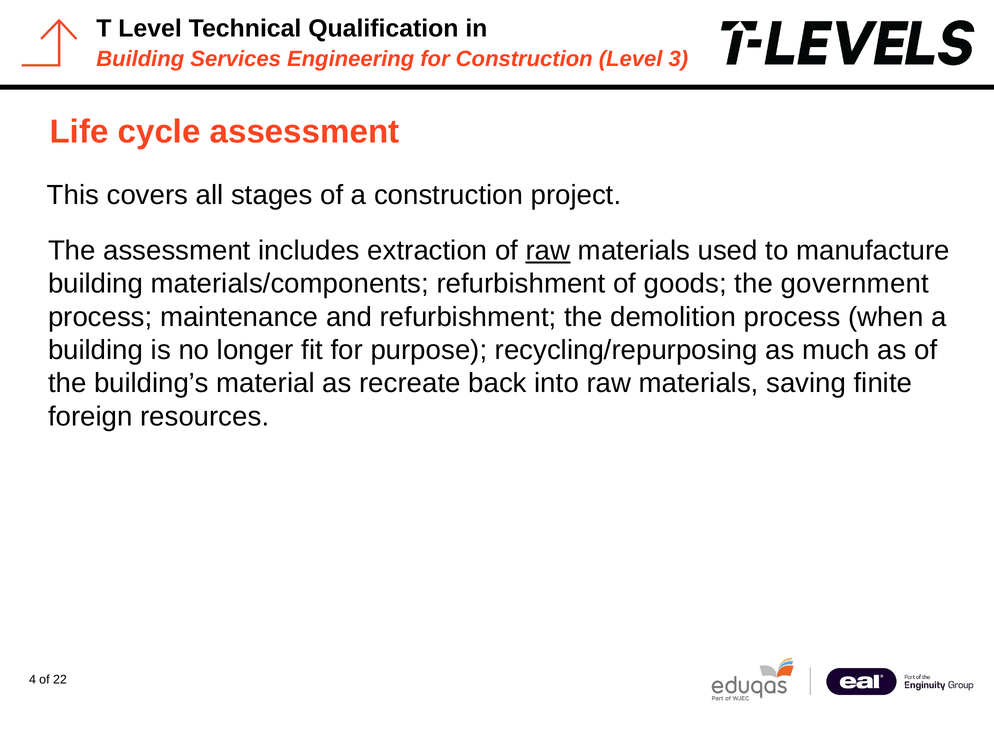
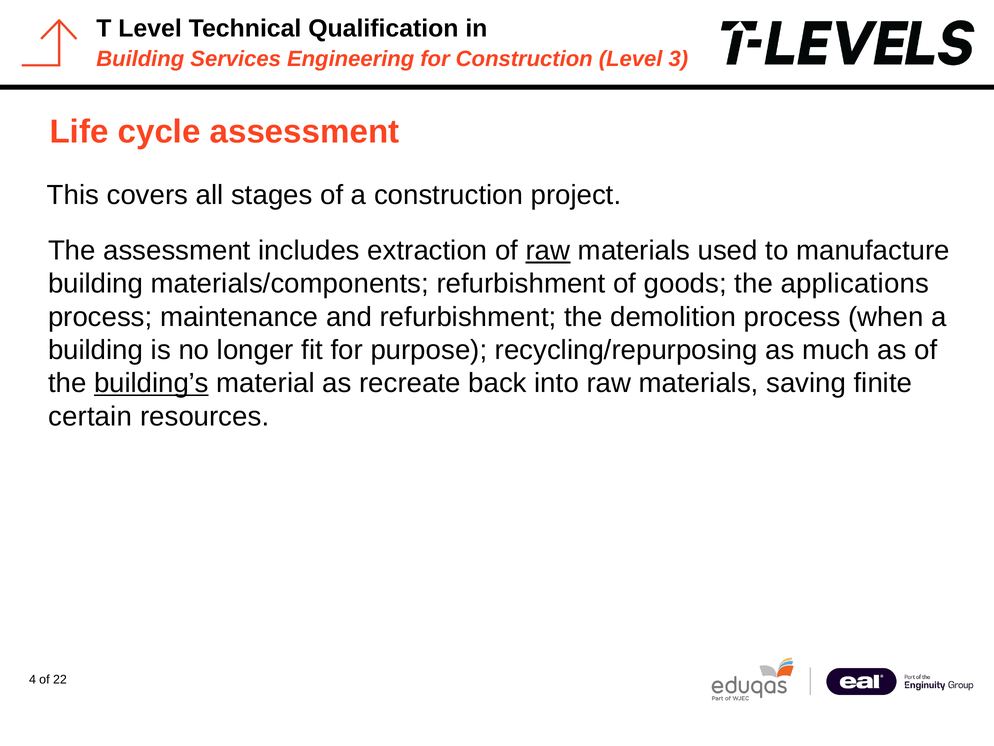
government: government -> applications (855, 284)
building’s underline: none -> present (151, 383)
foreign: foreign -> certain (90, 416)
